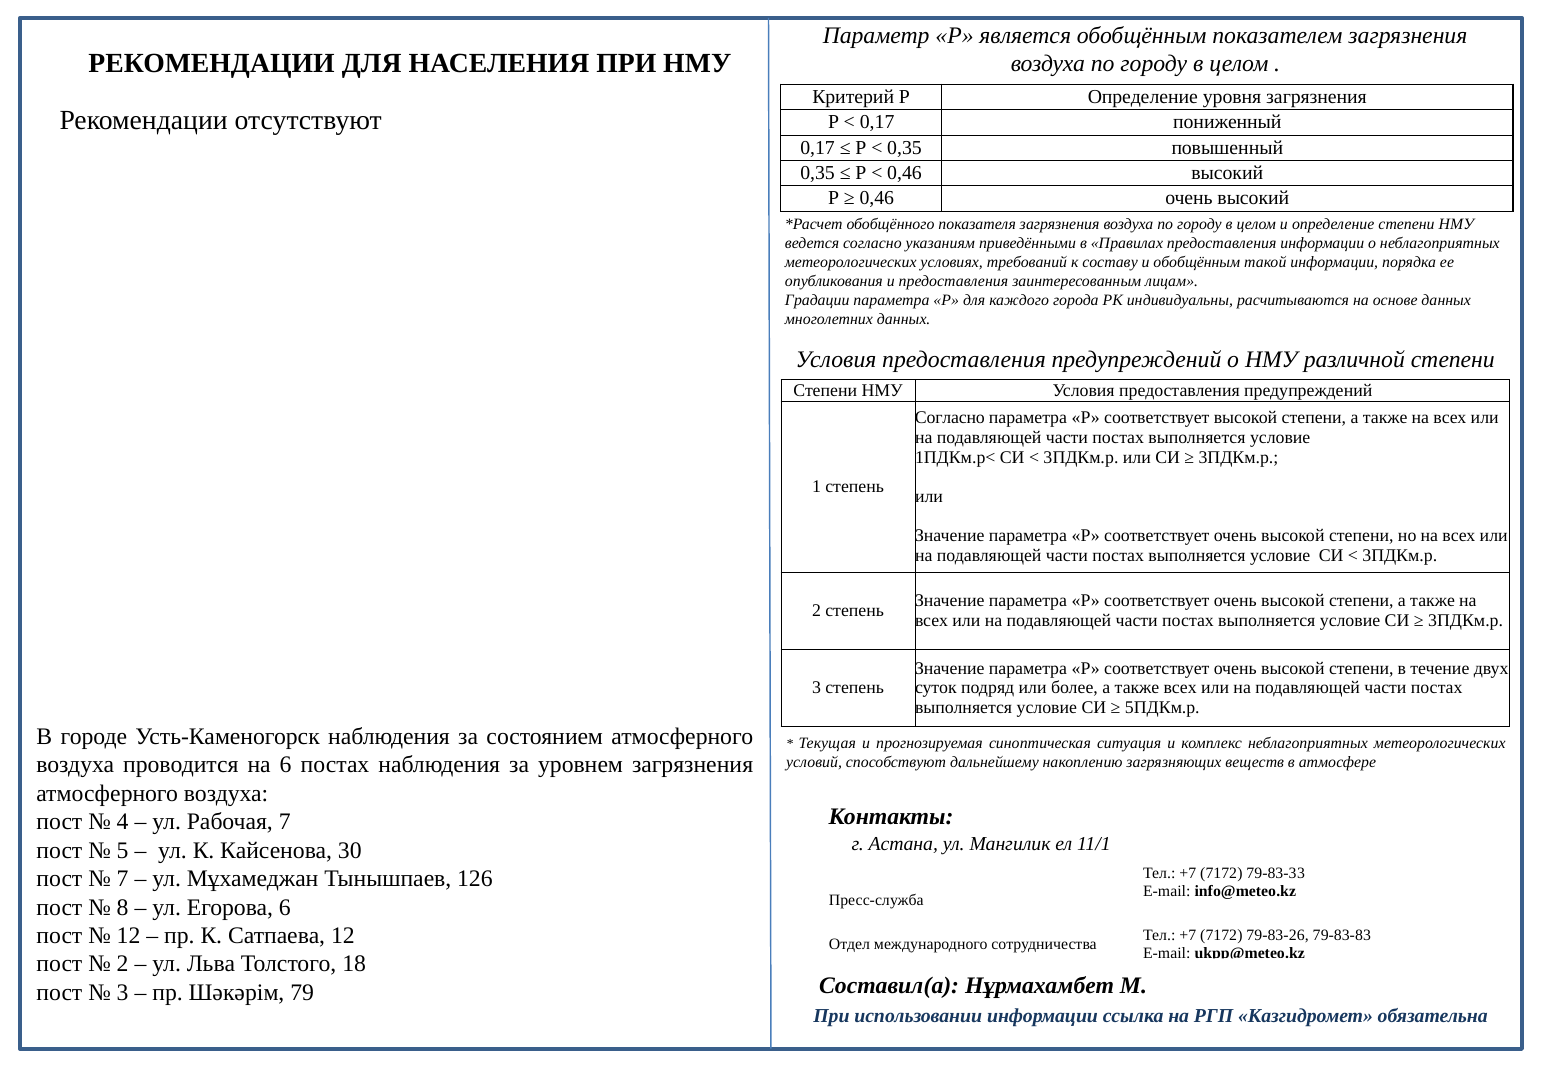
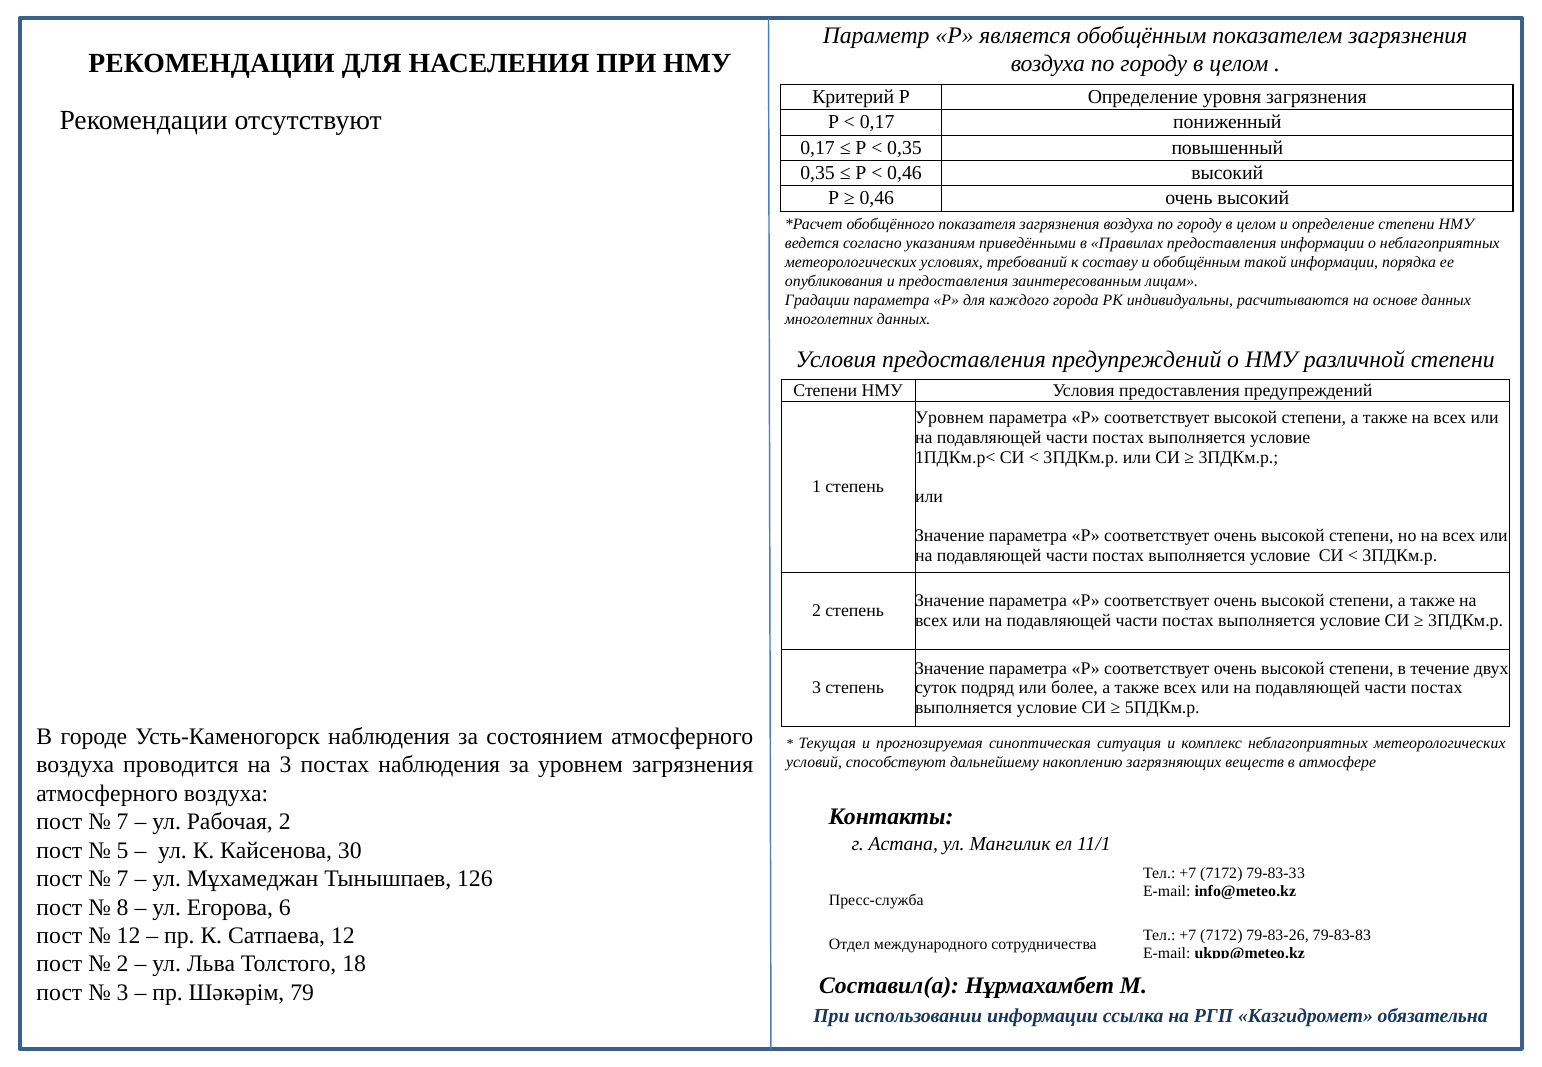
Согласно: Согласно -> Уровнем (950, 418)
на 6: 6 -> 3 (286, 765)
4: 4 -> 7 (123, 822)
Рабочая 7: 7 -> 2 (285, 822)
